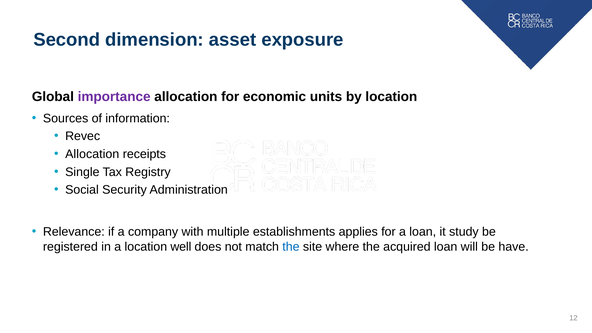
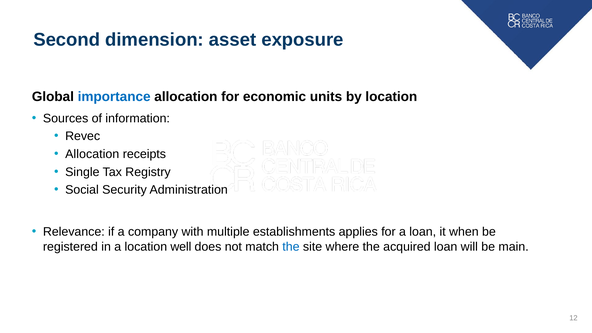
importance colour: purple -> blue (114, 97)
study: study -> when (464, 232)
have: have -> main (514, 247)
